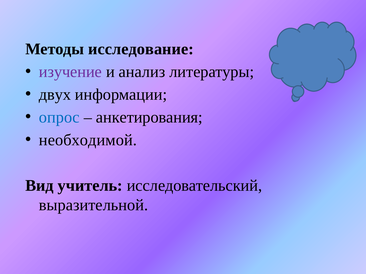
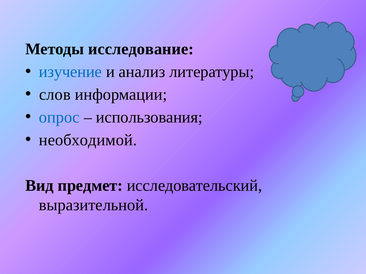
изучение colour: purple -> blue (70, 72)
двух: двух -> слов (55, 95)
анкетирования: анкетирования -> использования (149, 117)
учитель: учитель -> предмет (90, 186)
